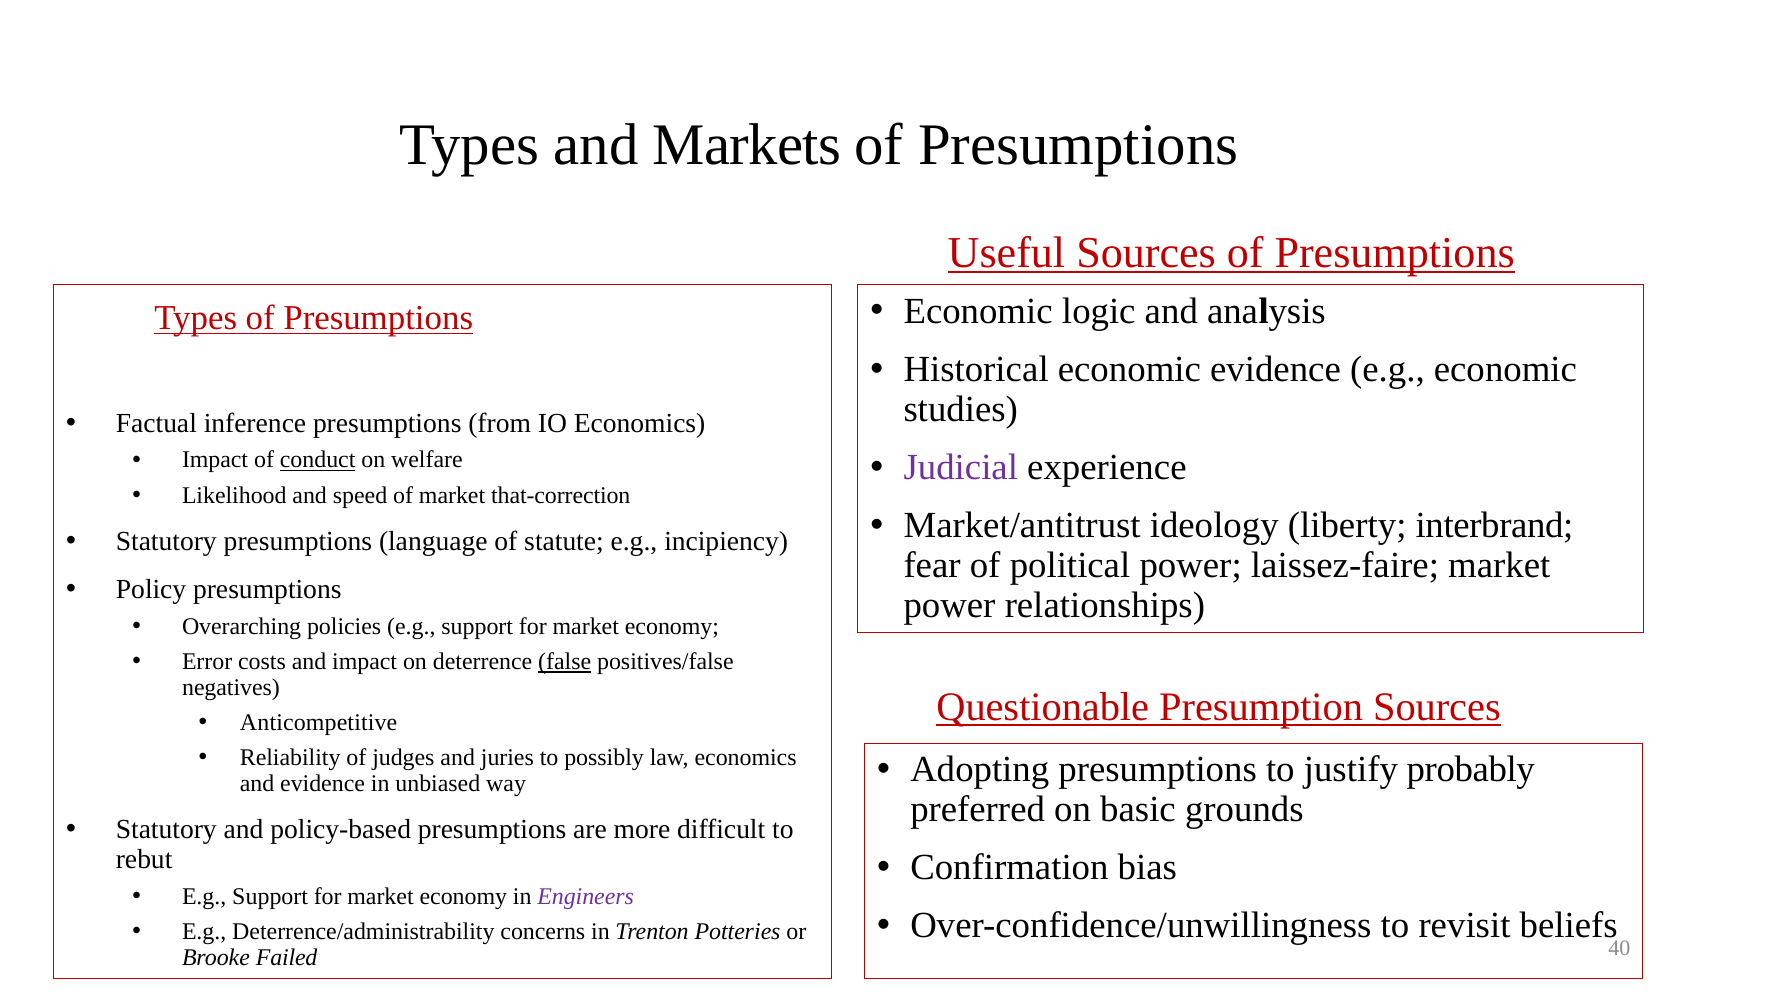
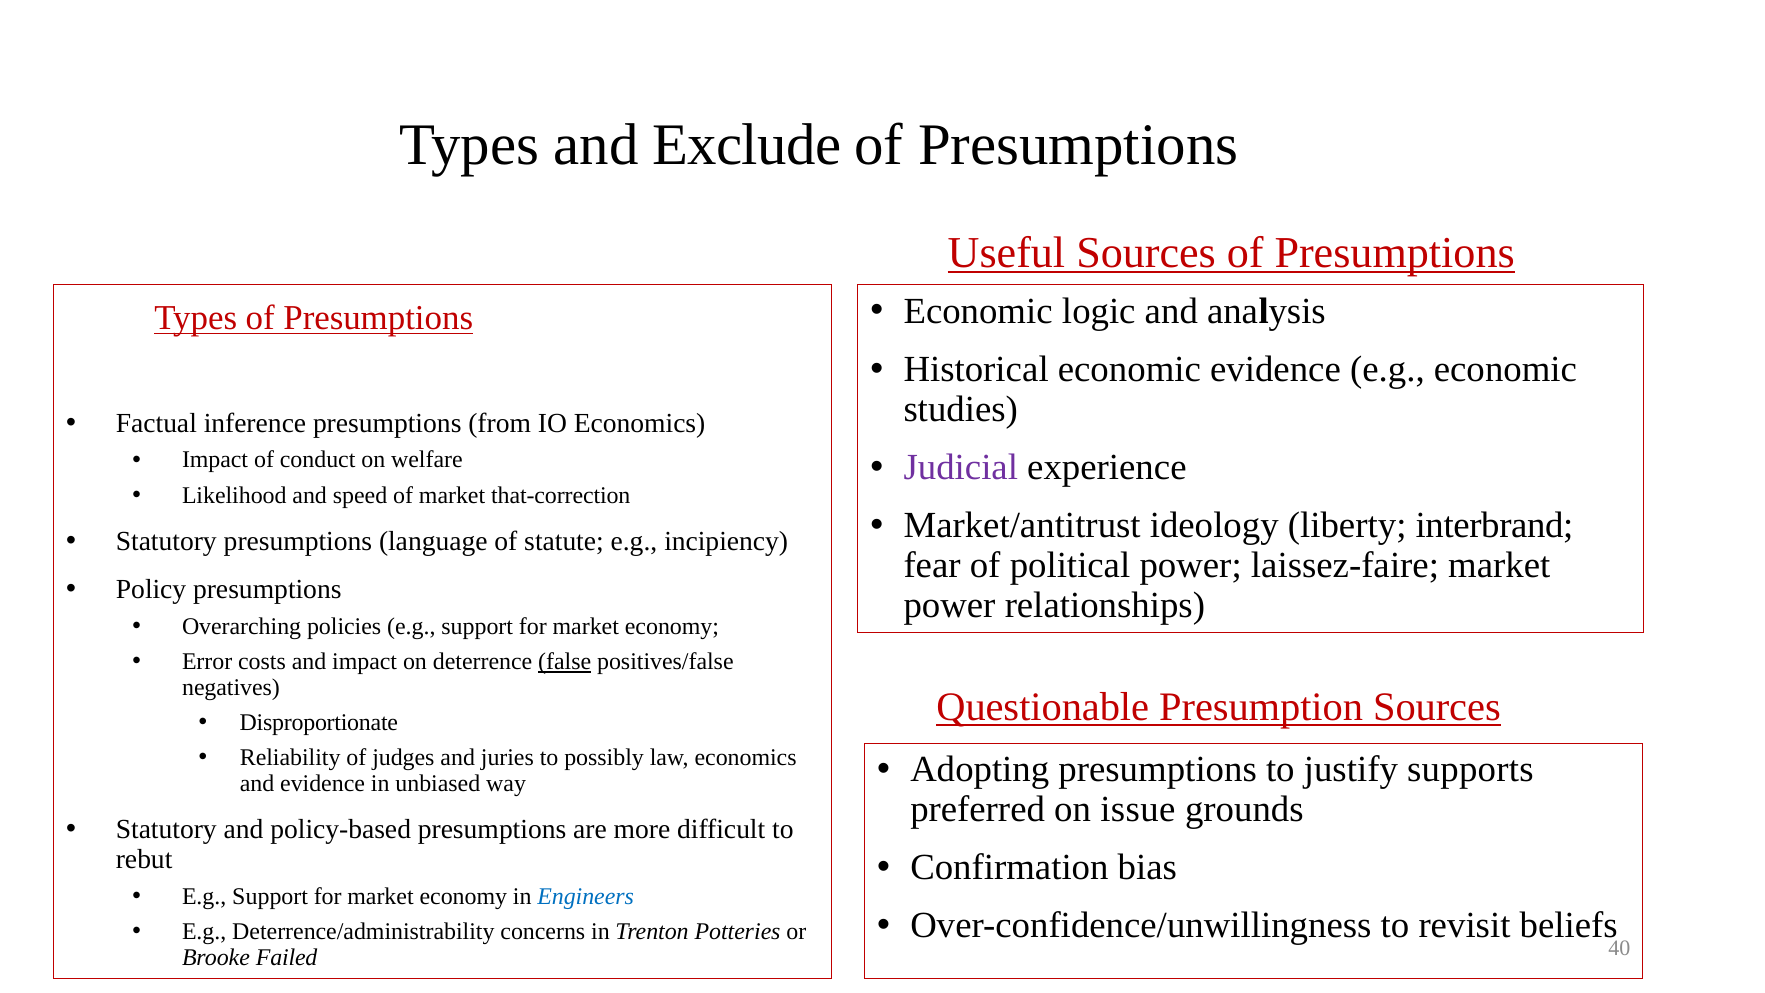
Markets: Markets -> Exclude (747, 145)
conduct underline: present -> none (318, 460)
Anticompetitive: Anticompetitive -> Disproportionate (319, 722)
probably: probably -> supports (1470, 769)
basic: basic -> issue (1138, 809)
Engineers colour: purple -> blue (586, 896)
